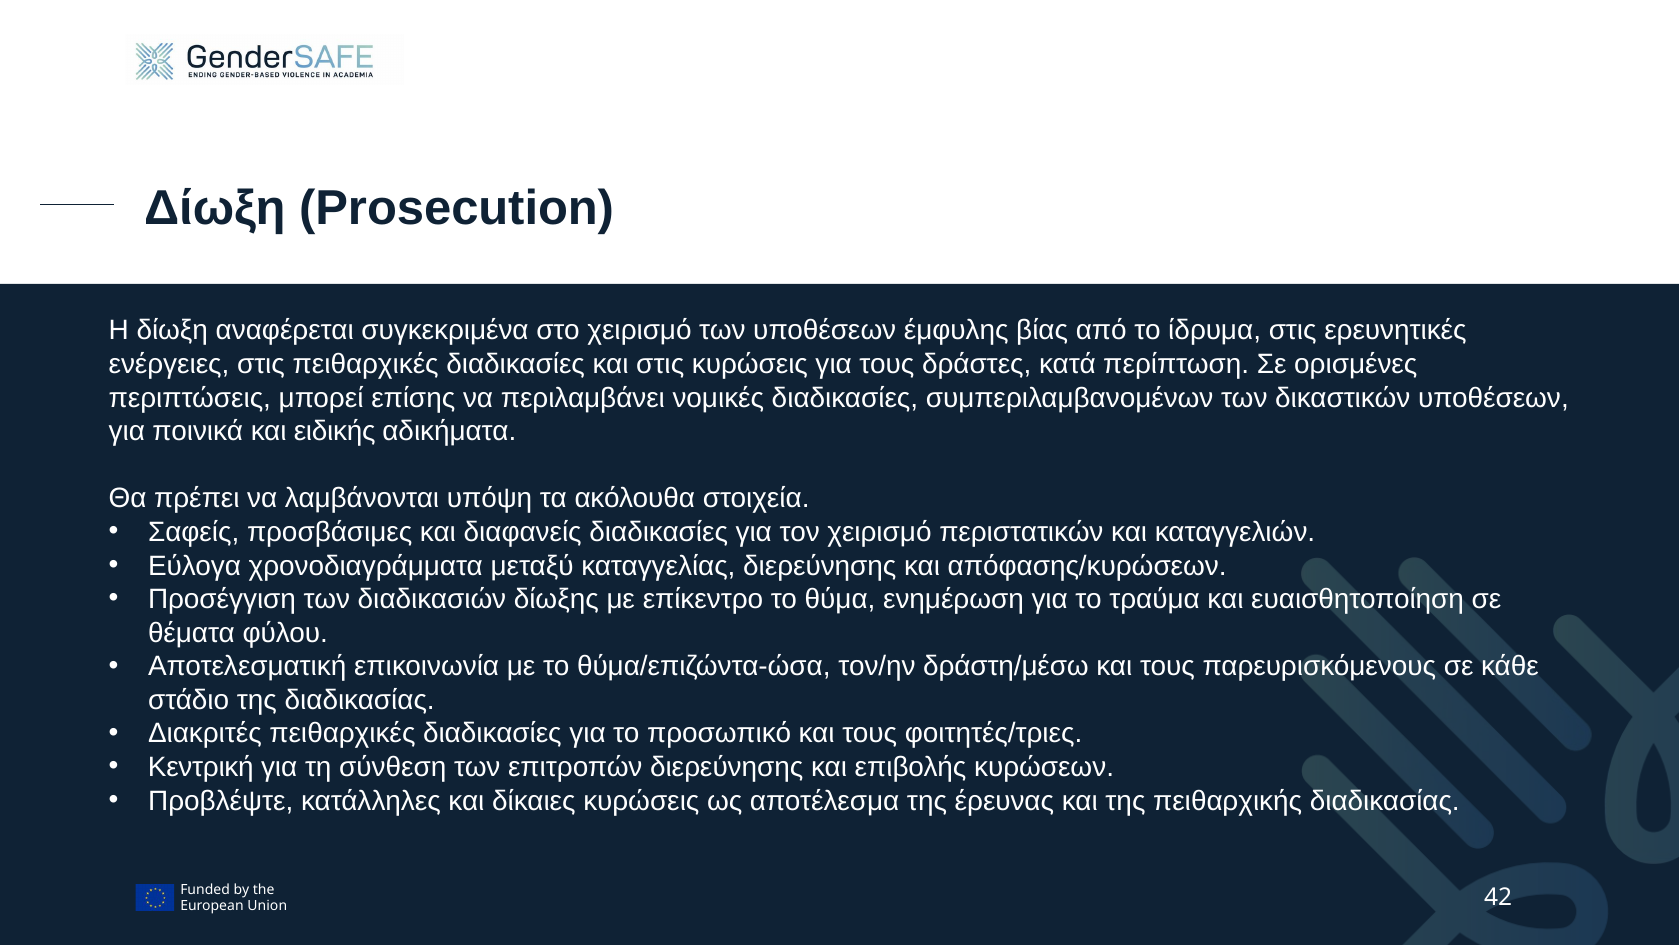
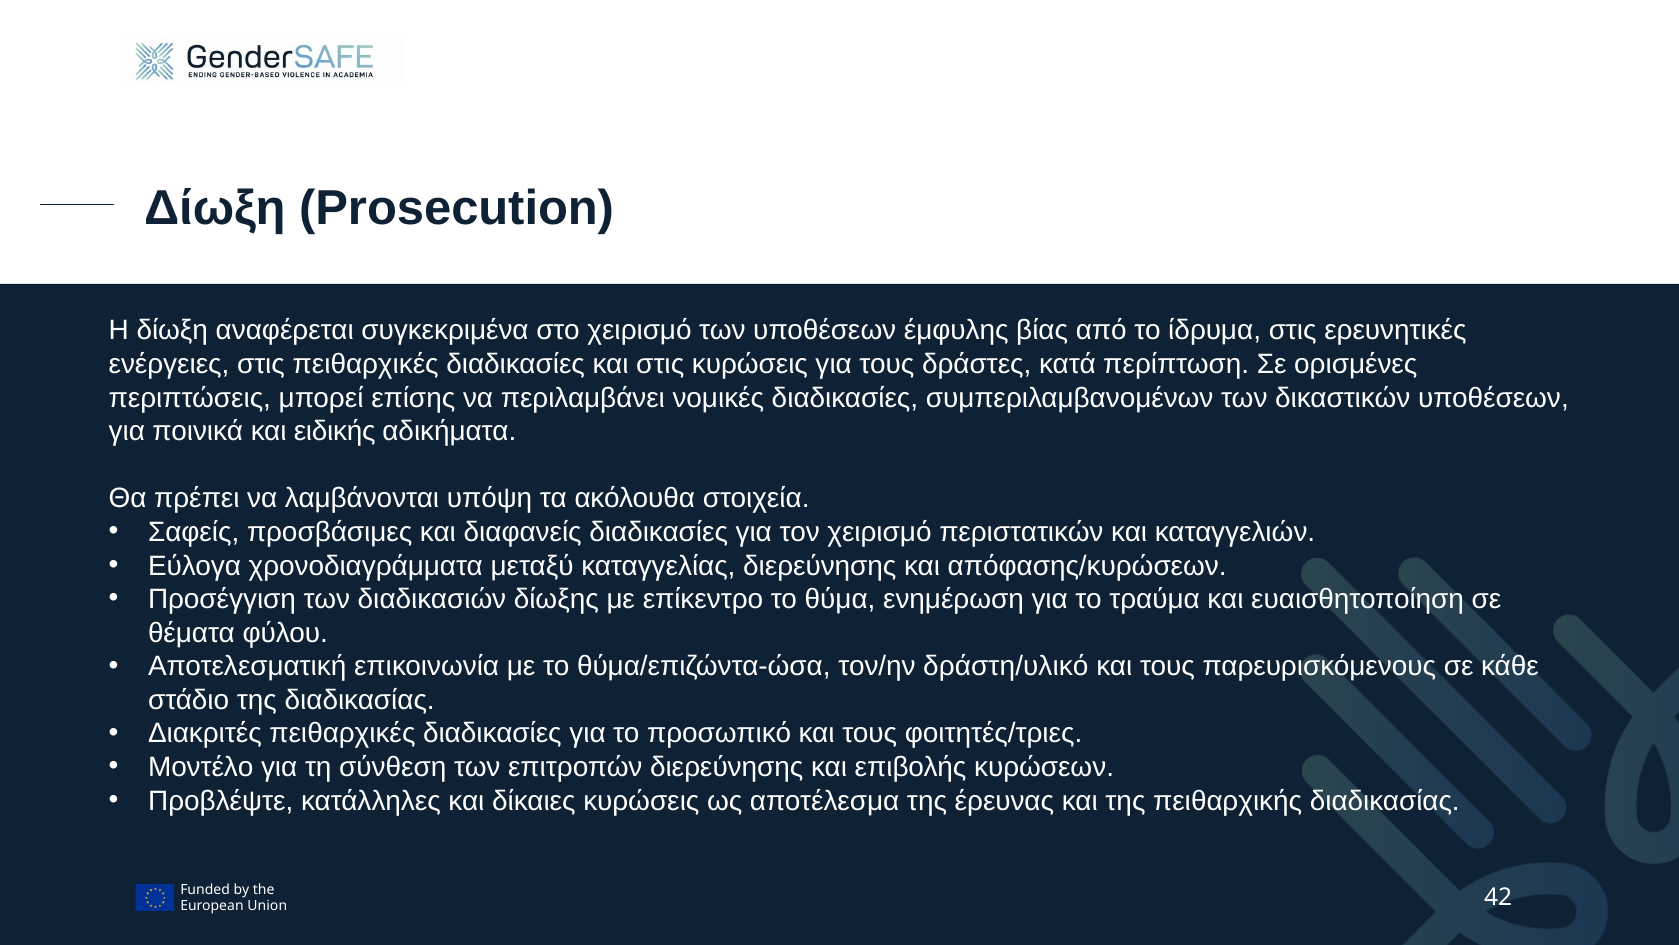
δράστη/μέσω: δράστη/μέσω -> δράστη/υλικό (1006, 666)
Κεντρική: Κεντρική -> Μοντέλο (201, 767)
